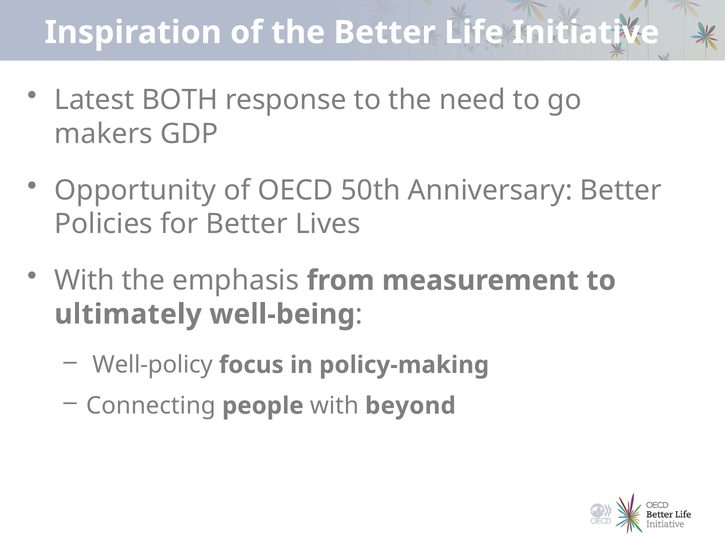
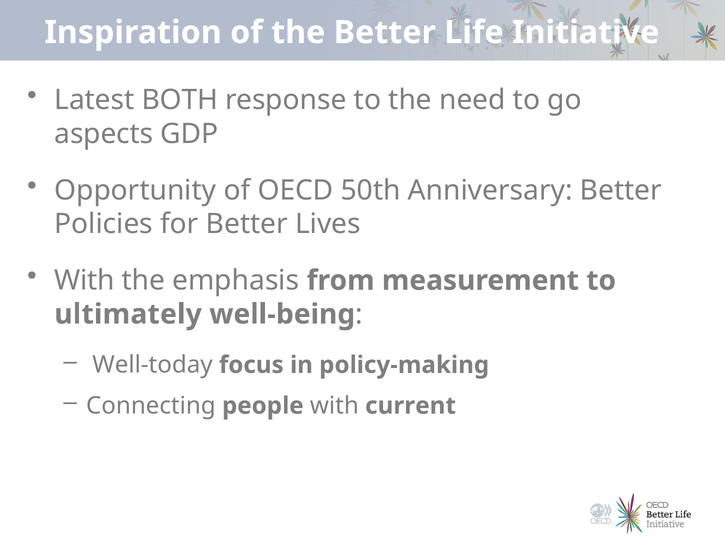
makers: makers -> aspects (104, 134)
Well-policy: Well-policy -> Well-today (152, 365)
beyond: beyond -> current (411, 406)
